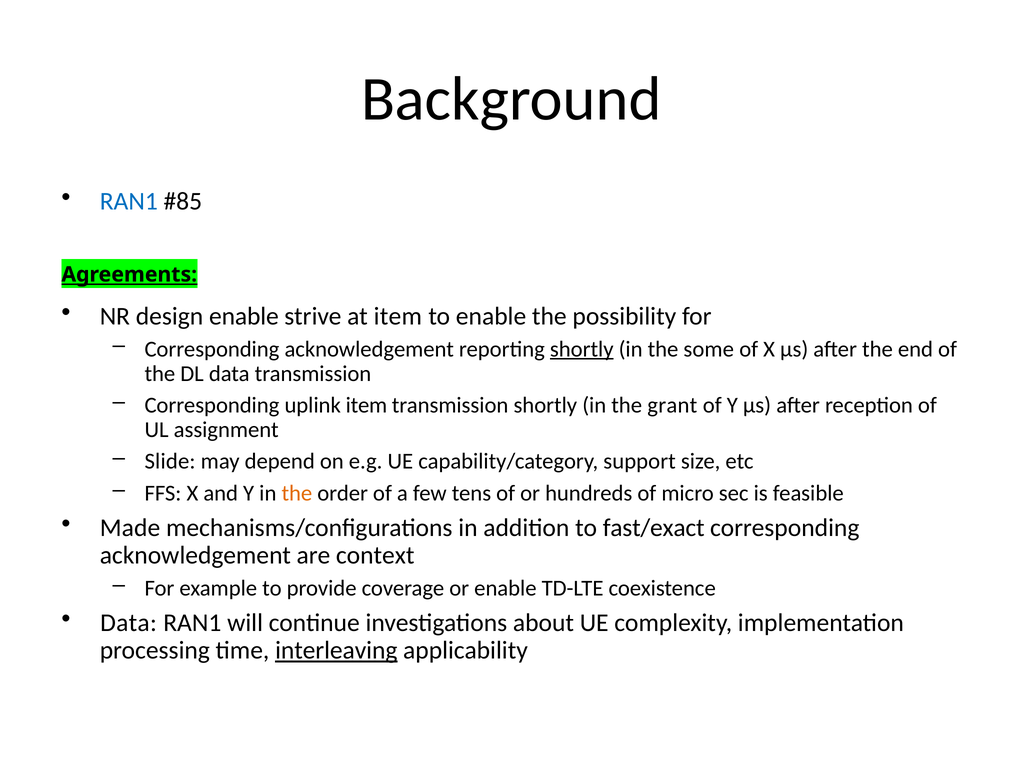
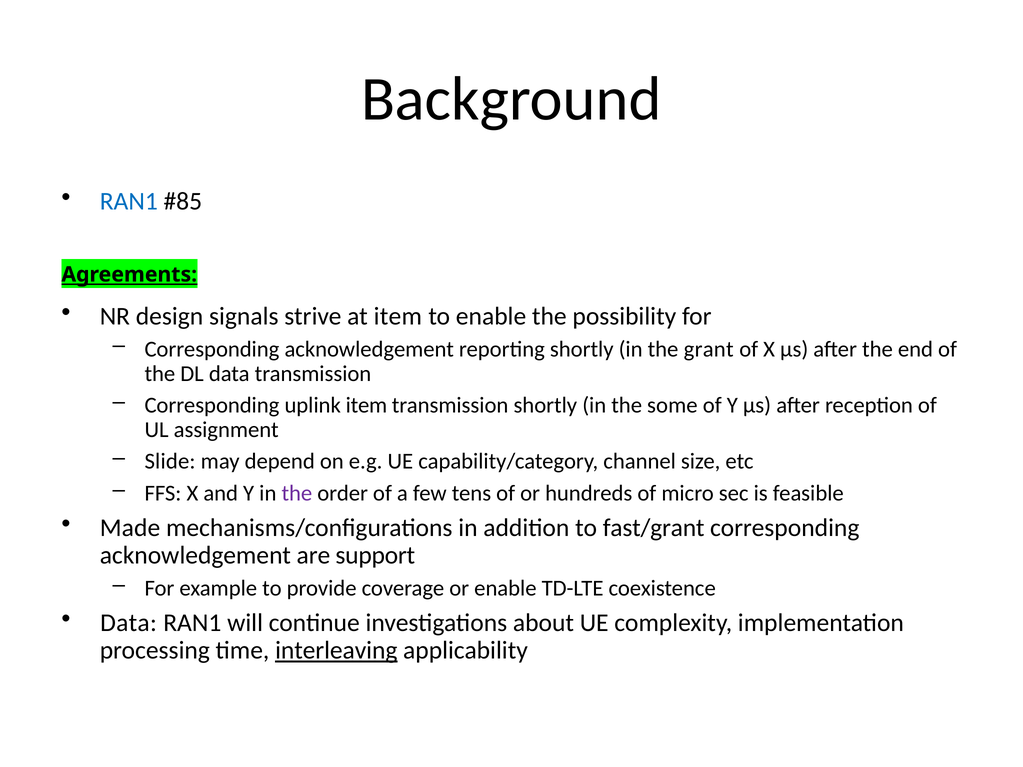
design enable: enable -> signals (244, 316)
shortly underline: present -> none (582, 349)
some: some -> grant (709, 349)
grant: grant -> some (672, 405)
support: support -> channel (640, 462)
the colour: orange -> purple (297, 493)
fast/exact: fast/exact -> fast/grant (654, 528)
context: context -> support (375, 556)
